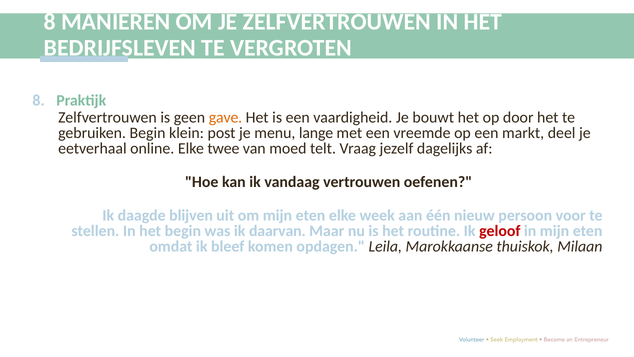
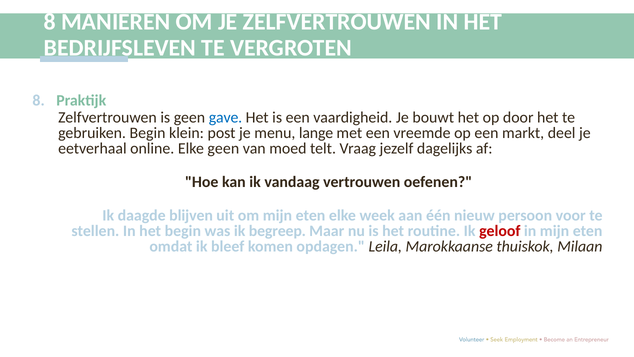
gave colour: orange -> blue (226, 117)
Elke twee: twee -> geen (223, 148)
daarvan: daarvan -> begreep (277, 231)
